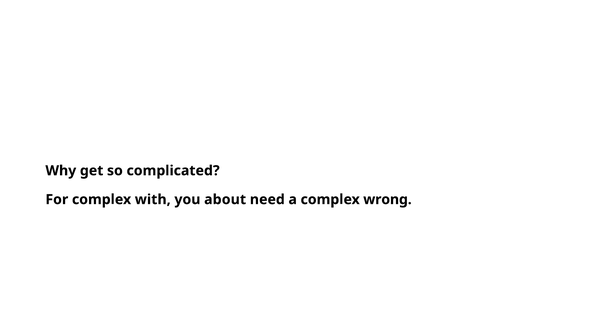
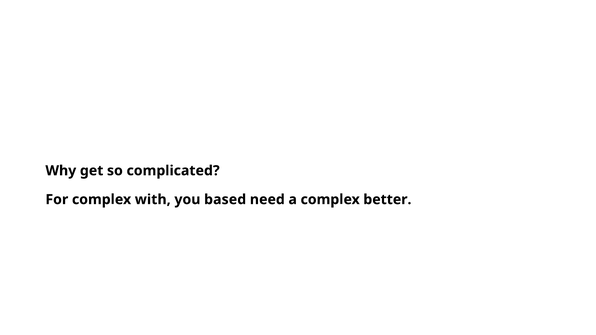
about: about -> based (225, 200)
wrong: wrong -> better (387, 200)
